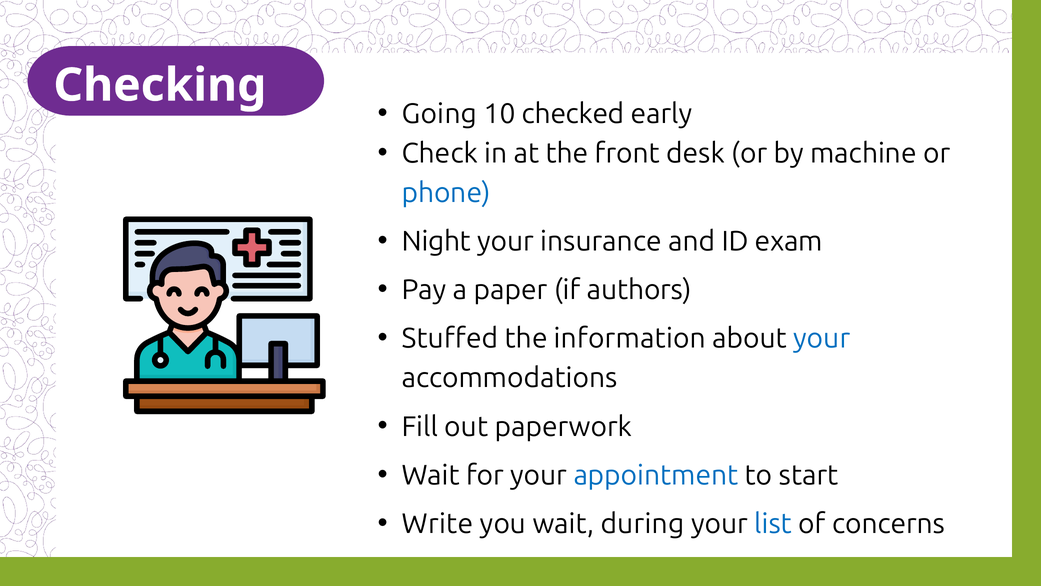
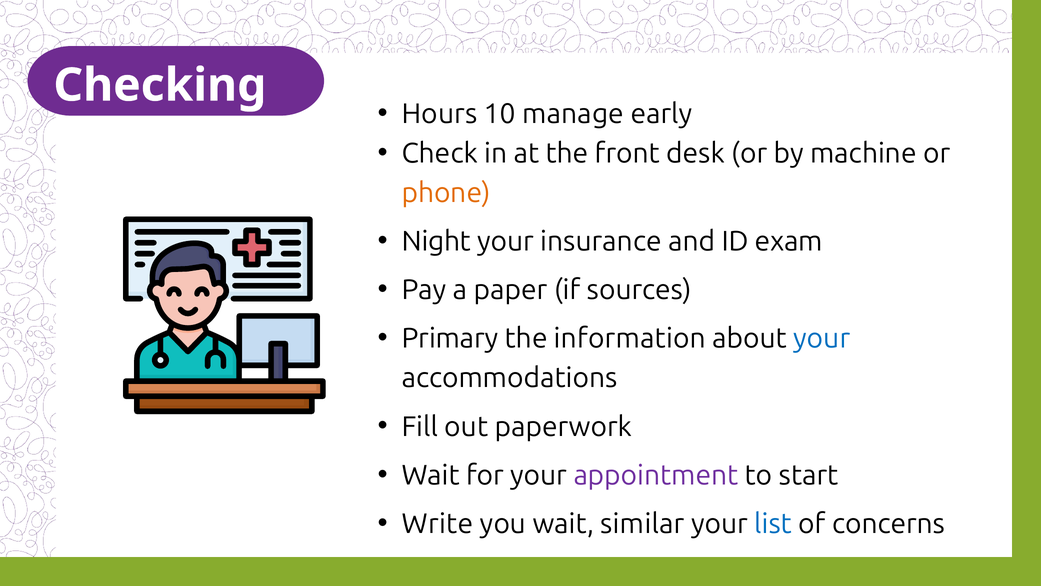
Going: Going -> Hours (439, 114)
checked: checked -> manage (573, 114)
phone colour: blue -> orange (446, 193)
authors: authors -> sources (639, 290)
Stuffed: Stuffed -> Primary (450, 338)
appointment colour: blue -> purple (656, 475)
during: during -> similar (643, 524)
